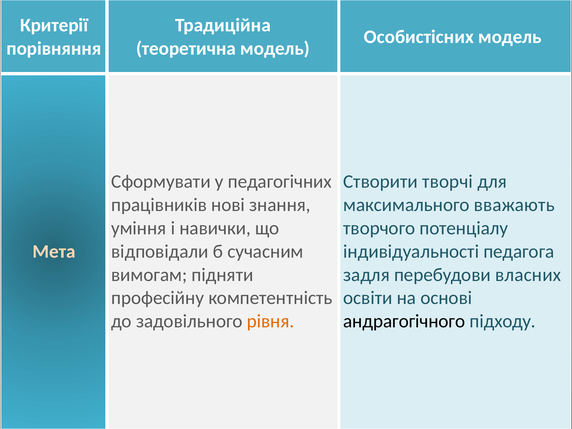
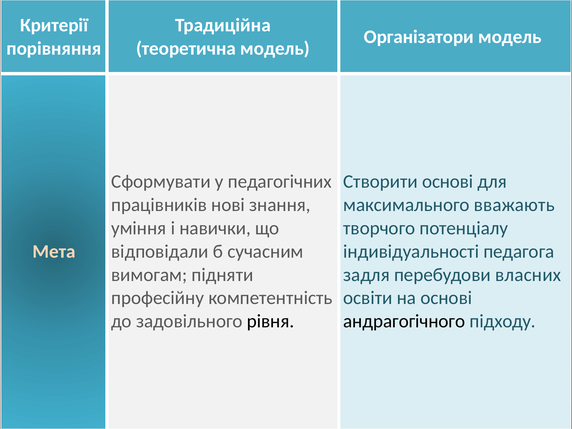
Особистісних: Особистісних -> Організатори (419, 37)
Створити творчі: творчі -> основі (448, 182)
рівня colour: orange -> black (271, 321)
